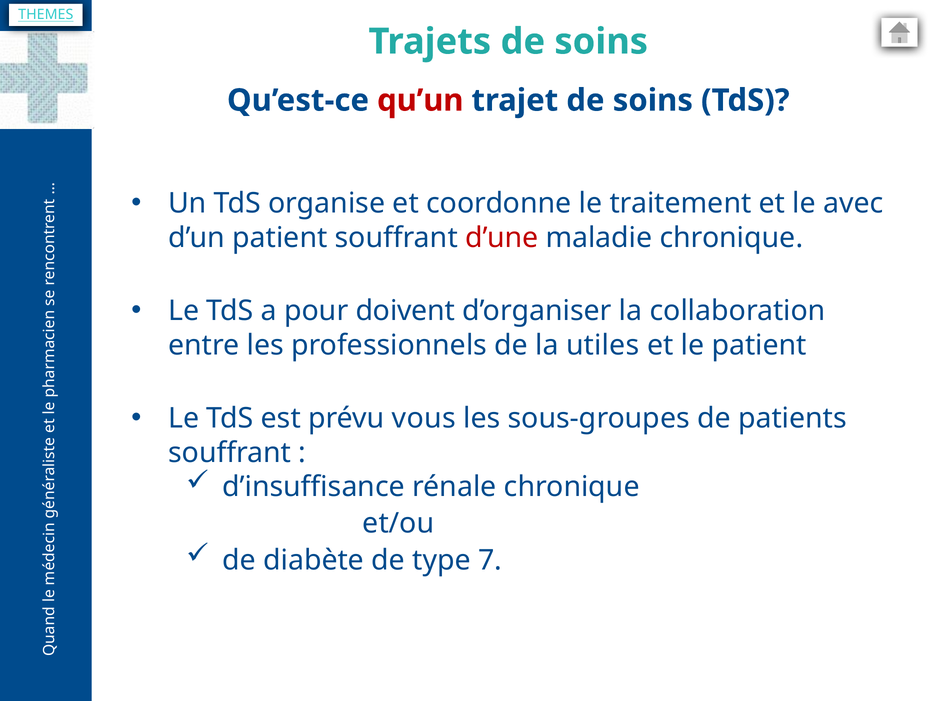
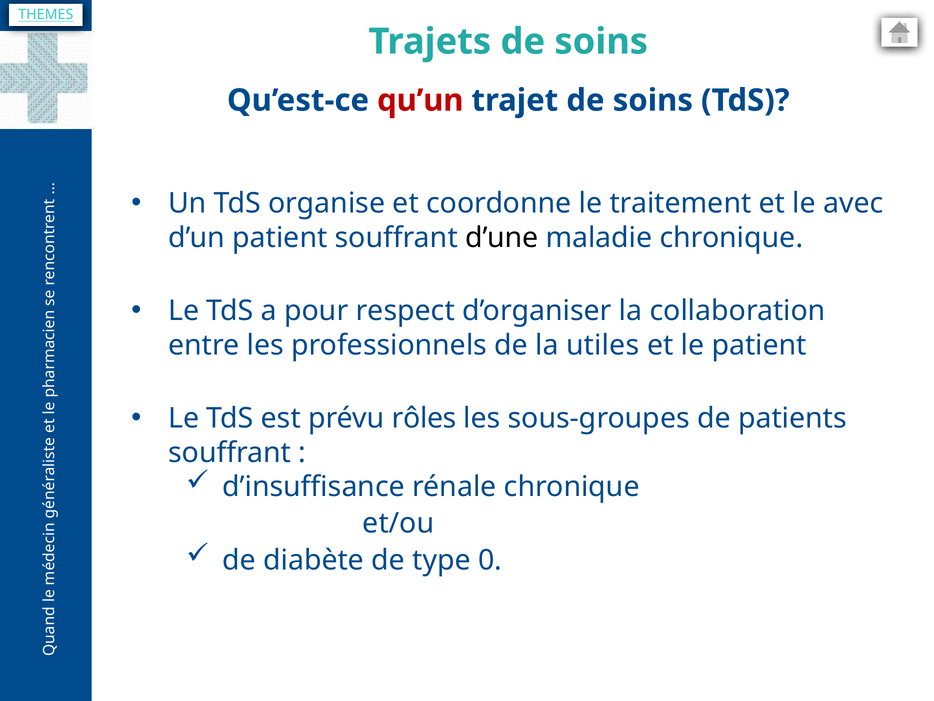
d’une colour: red -> black (502, 238)
doivent: doivent -> respect (405, 311)
vous: vous -> rôles (424, 418)
7: 7 -> 0 (490, 560)
